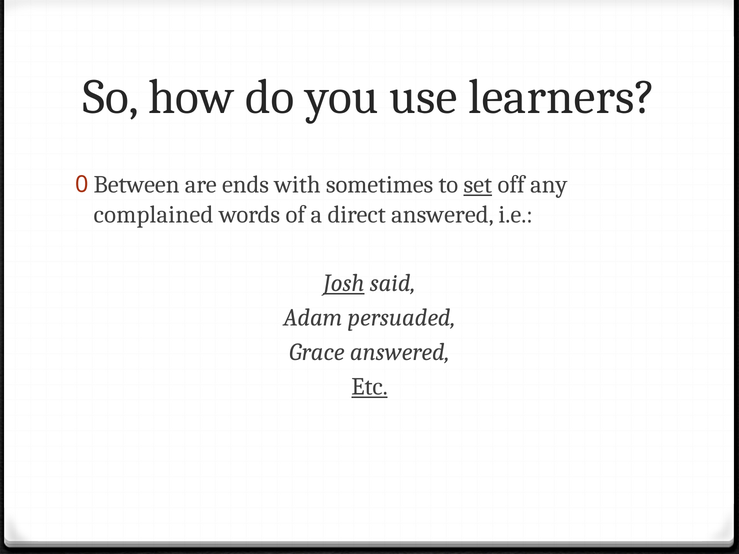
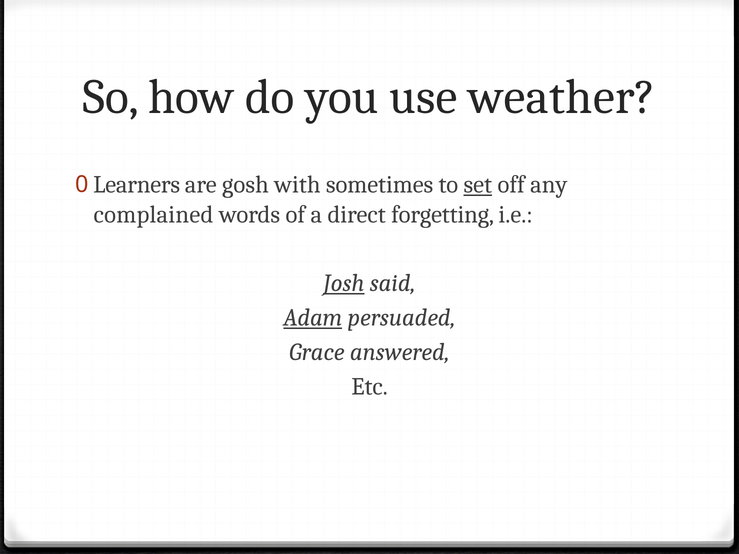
learners: learners -> weather (562, 97)
Between: Between -> Learners (137, 185)
ends: ends -> gosh (245, 185)
direct answered: answered -> forgetting (443, 214)
Adam underline: none -> present (313, 318)
Etc underline: present -> none (370, 387)
